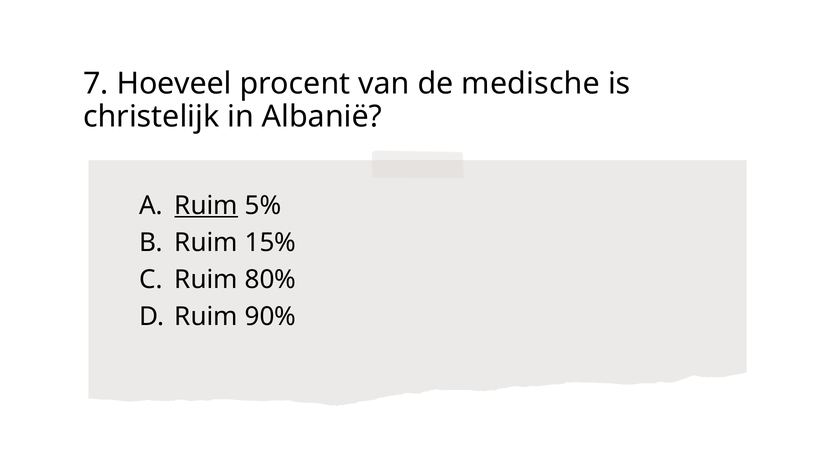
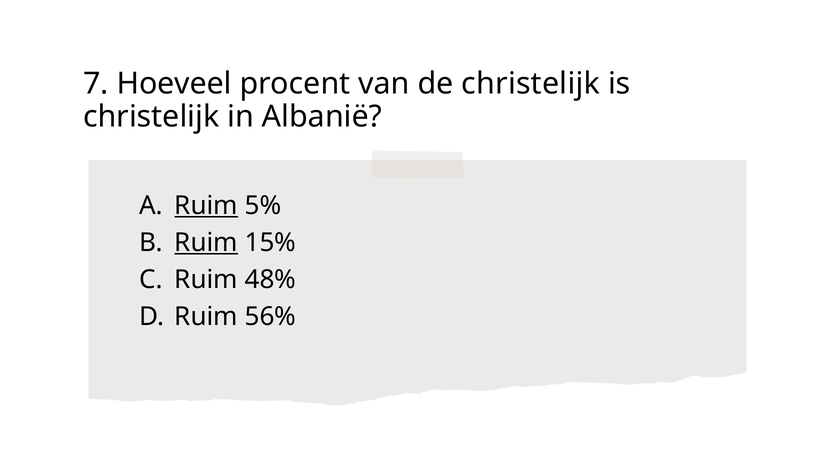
de medische: medische -> christelijk (531, 84)
Ruim underline: none -> present (206, 242)
80%: 80% -> 48% (270, 279)
90%: 90% -> 56% (270, 316)
